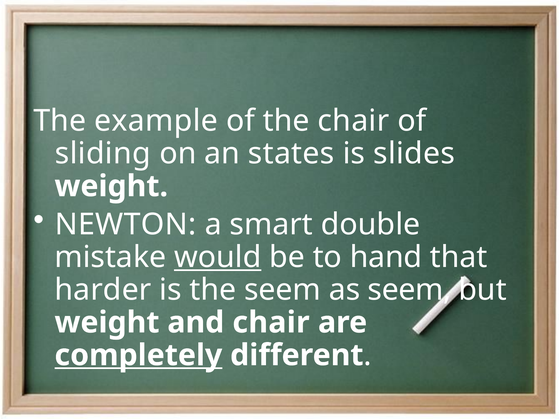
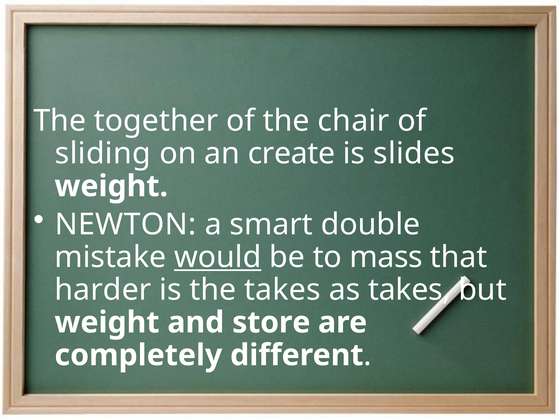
example: example -> together (156, 121)
states: states -> create (292, 154)
hand: hand -> mass (386, 257)
the seem: seem -> takes (282, 290)
as seem: seem -> takes (409, 290)
and chair: chair -> store (271, 323)
completely underline: present -> none (138, 355)
